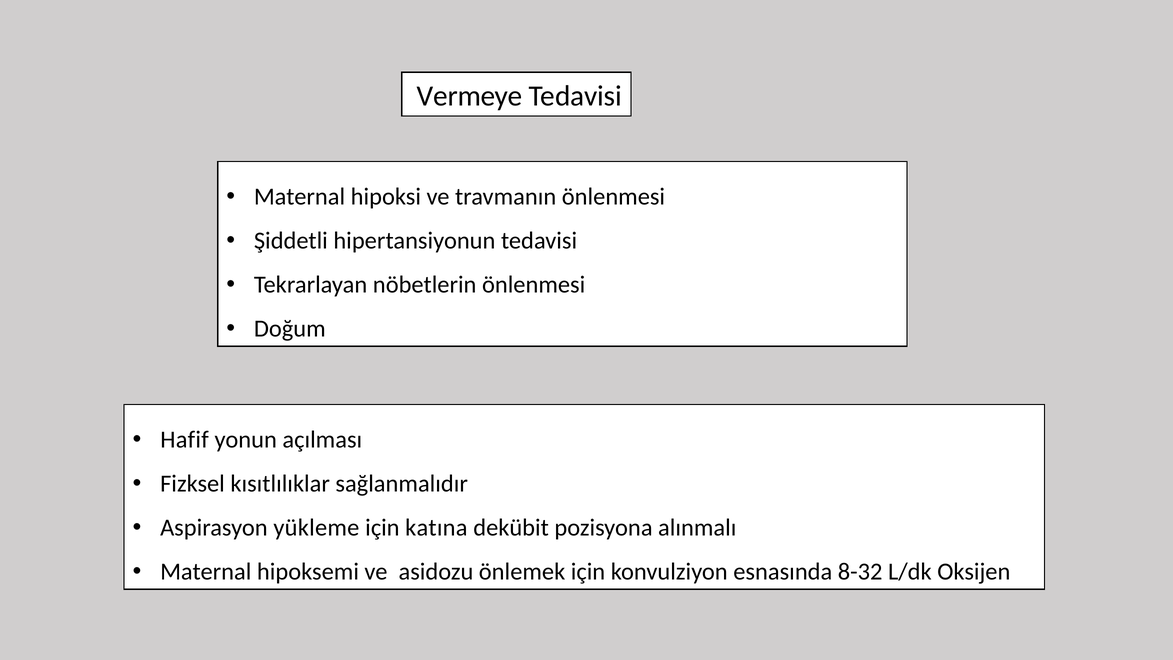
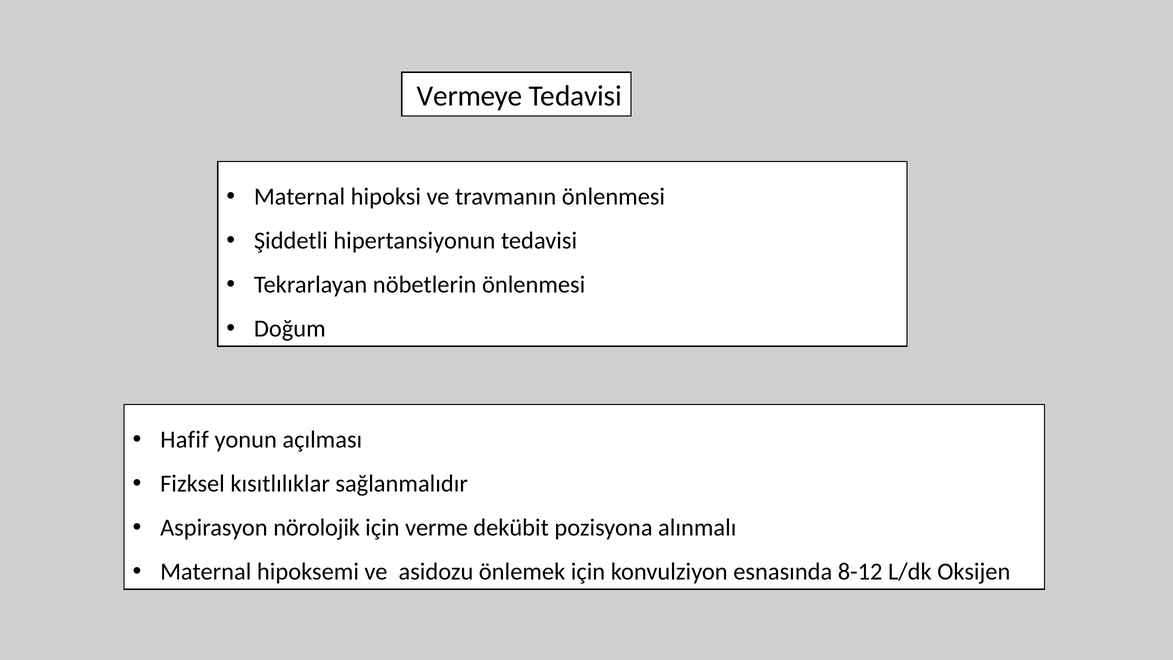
yükleme: yükleme -> nörolojik (317, 528)
katına: katına -> verme (437, 528)
8-32: 8-32 -> 8-12 (860, 572)
